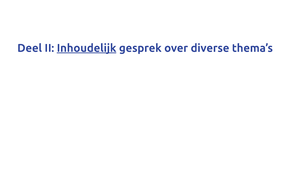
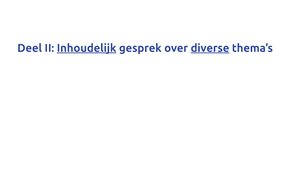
diverse underline: none -> present (210, 48)
